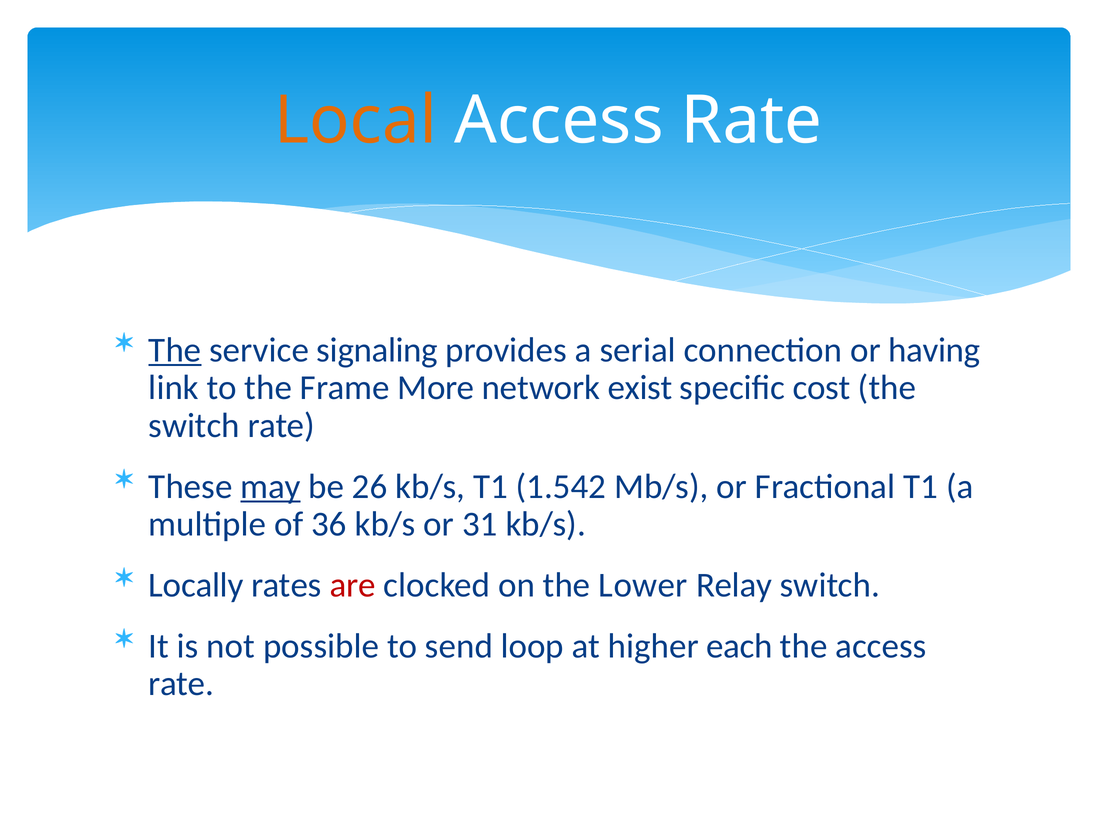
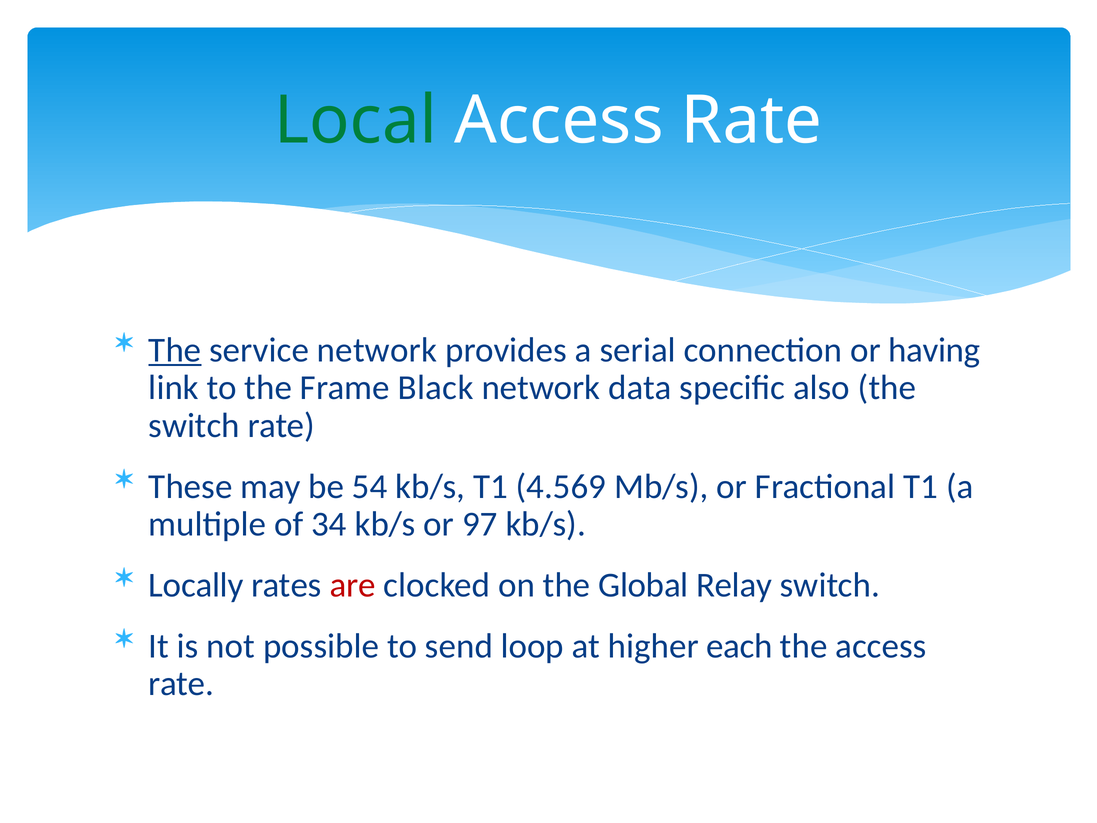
Local colour: orange -> green (356, 120)
service signaling: signaling -> network (377, 350)
More: More -> Black (436, 388)
exist: exist -> data (640, 388)
cost: cost -> also (821, 388)
may underline: present -> none (271, 486)
26: 26 -> 54 (370, 486)
1.542: 1.542 -> 4.569 (561, 486)
36: 36 -> 34 (329, 524)
31: 31 -> 97 (480, 524)
Lower: Lower -> Global (643, 585)
